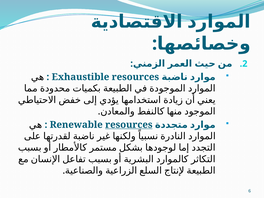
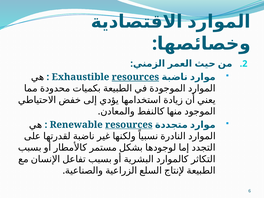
resources underline: none -> present (135, 77)
